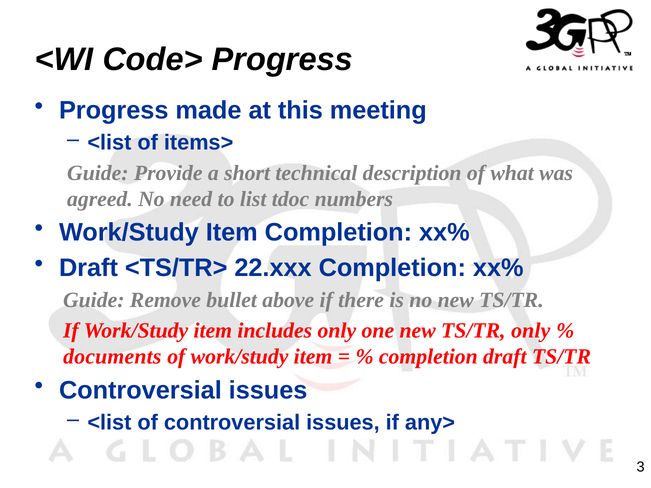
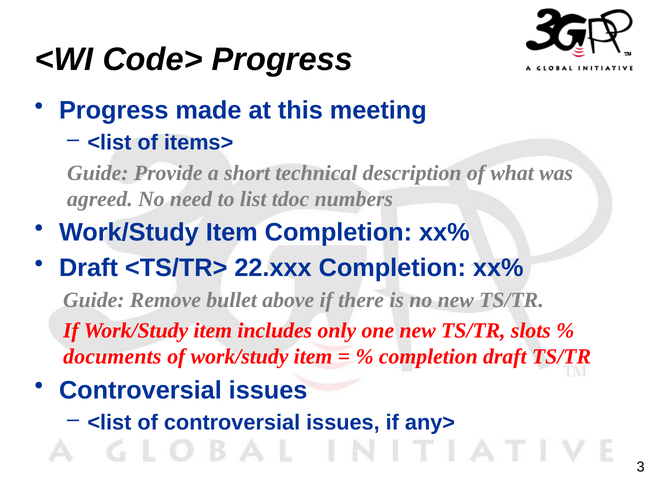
TS/TR only: only -> slots (531, 331)
